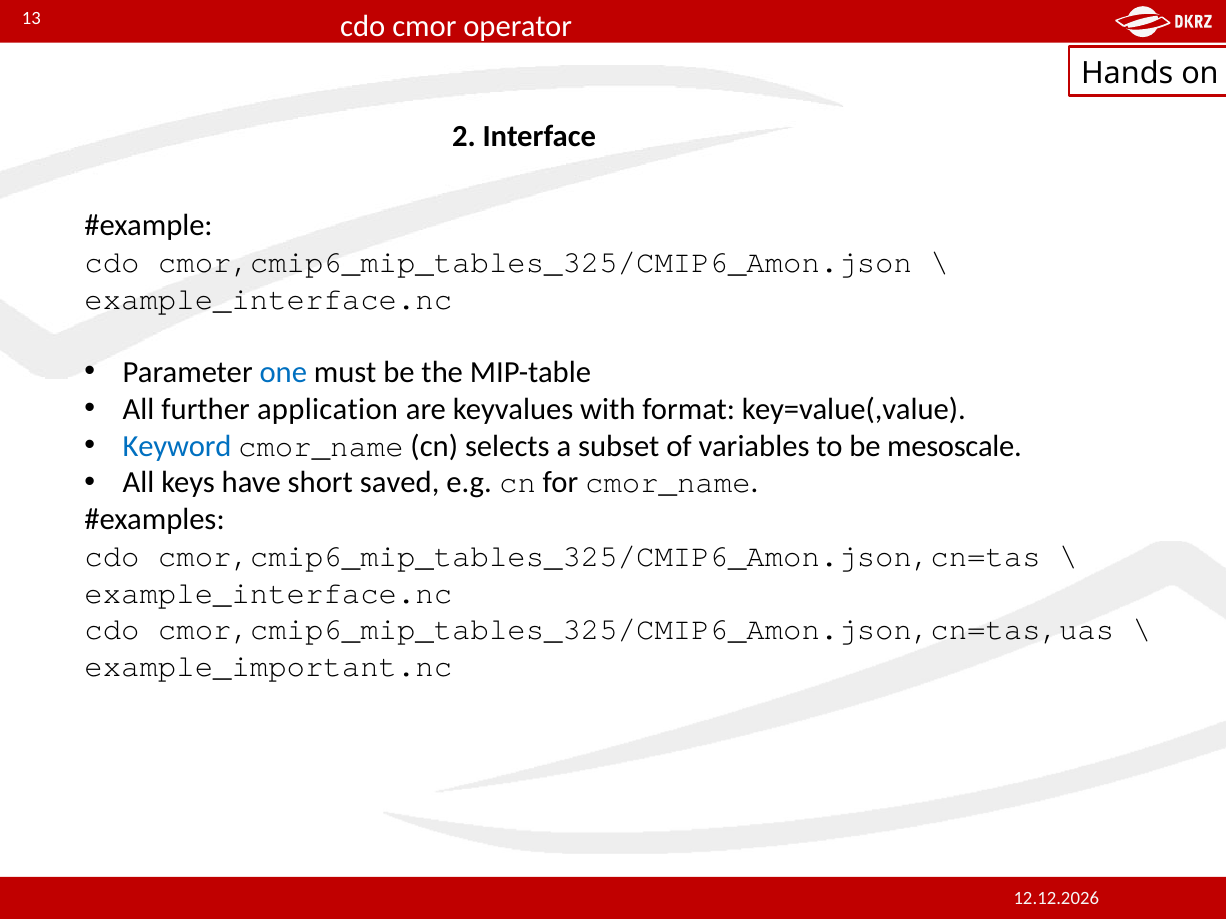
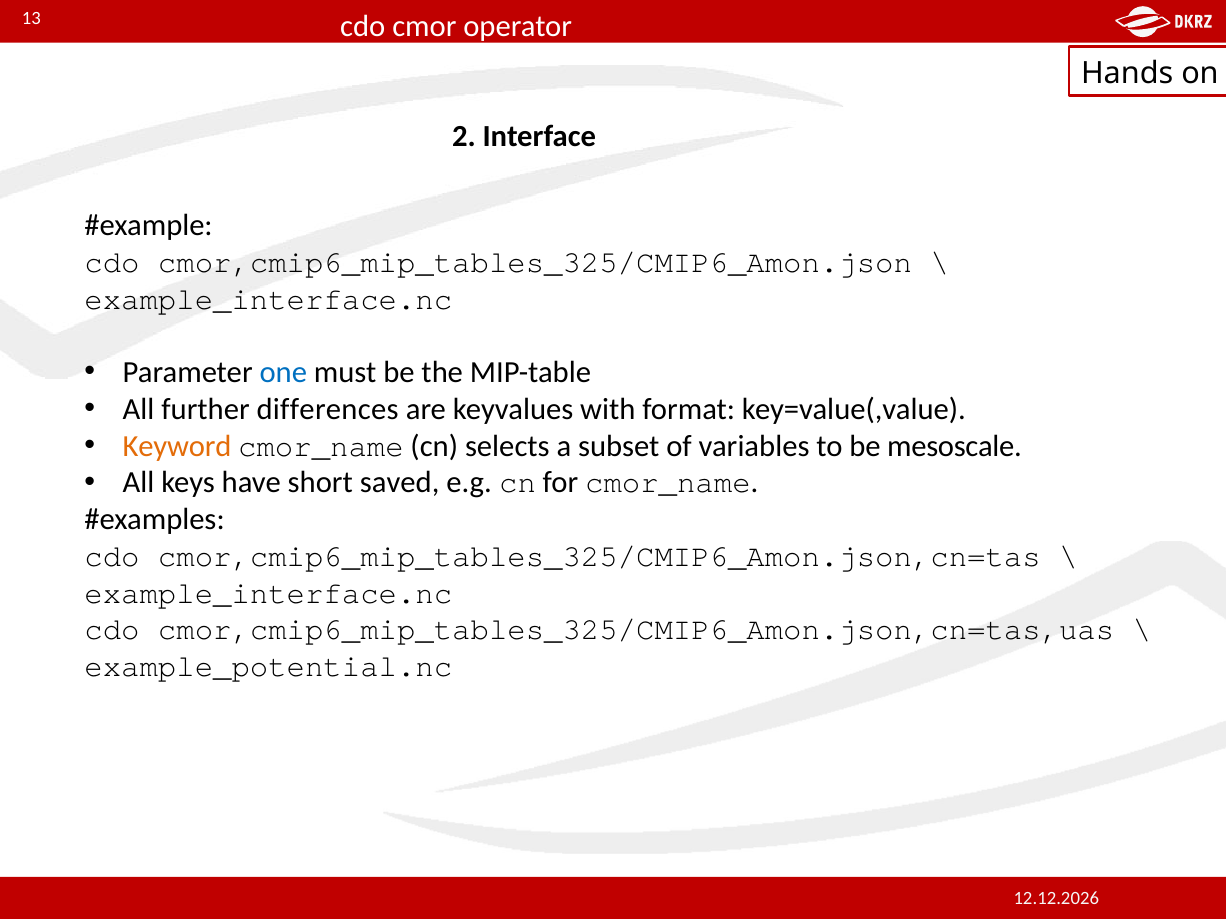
application: application -> differences (328, 409)
Keyword colour: blue -> orange (177, 446)
example_important.nc: example_important.nc -> example_potential.nc (268, 667)
